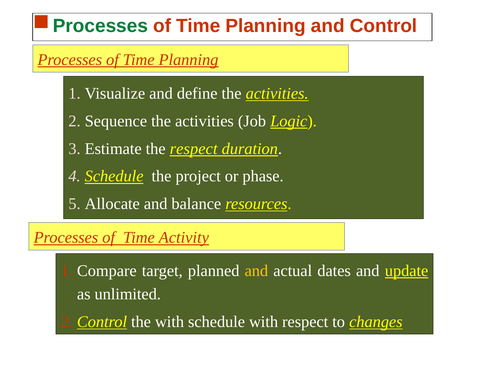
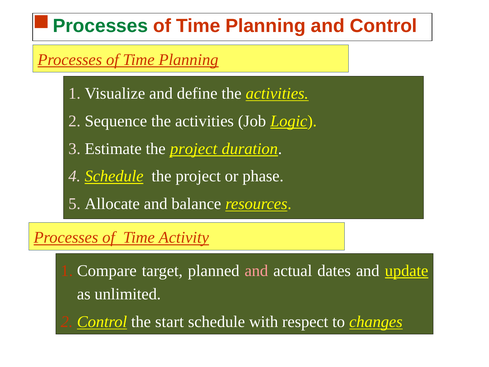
respect: respect -> project (194, 149)
and colour: yellow -> pink (256, 271)
the with: with -> start (169, 322)
